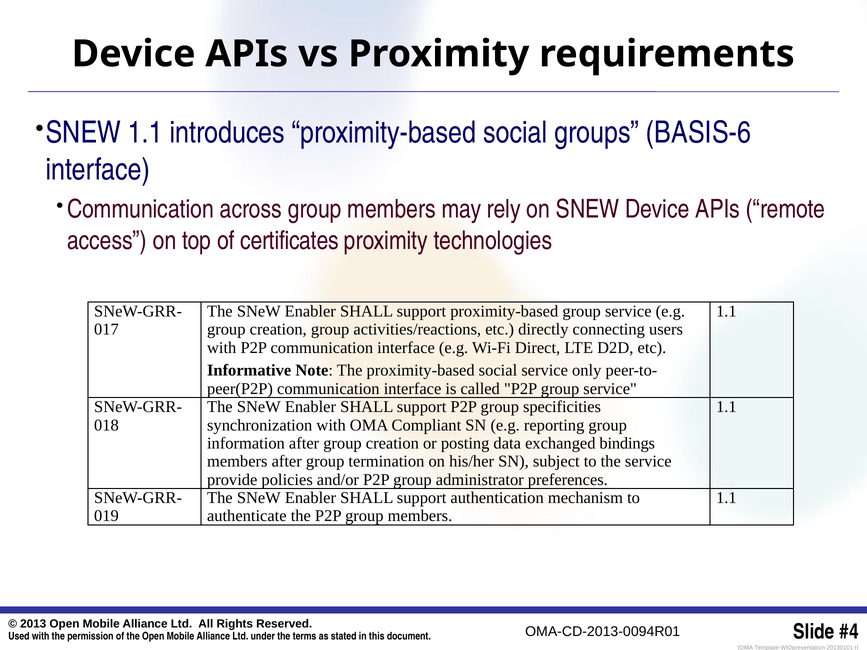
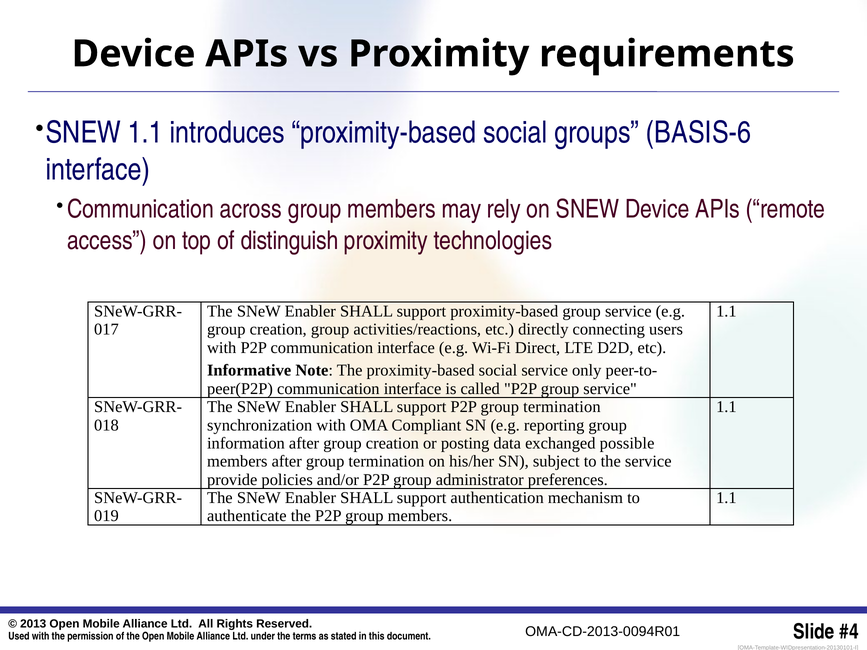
certificates: certificates -> distinguish (289, 241)
P2P group specificities: specificities -> termination (562, 407)
bindings: bindings -> possible (627, 443)
